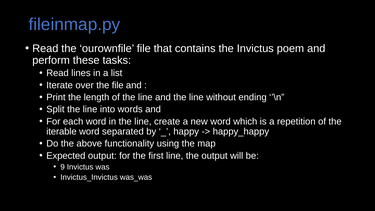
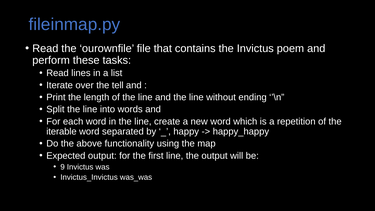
the file: file -> tell (118, 85)
